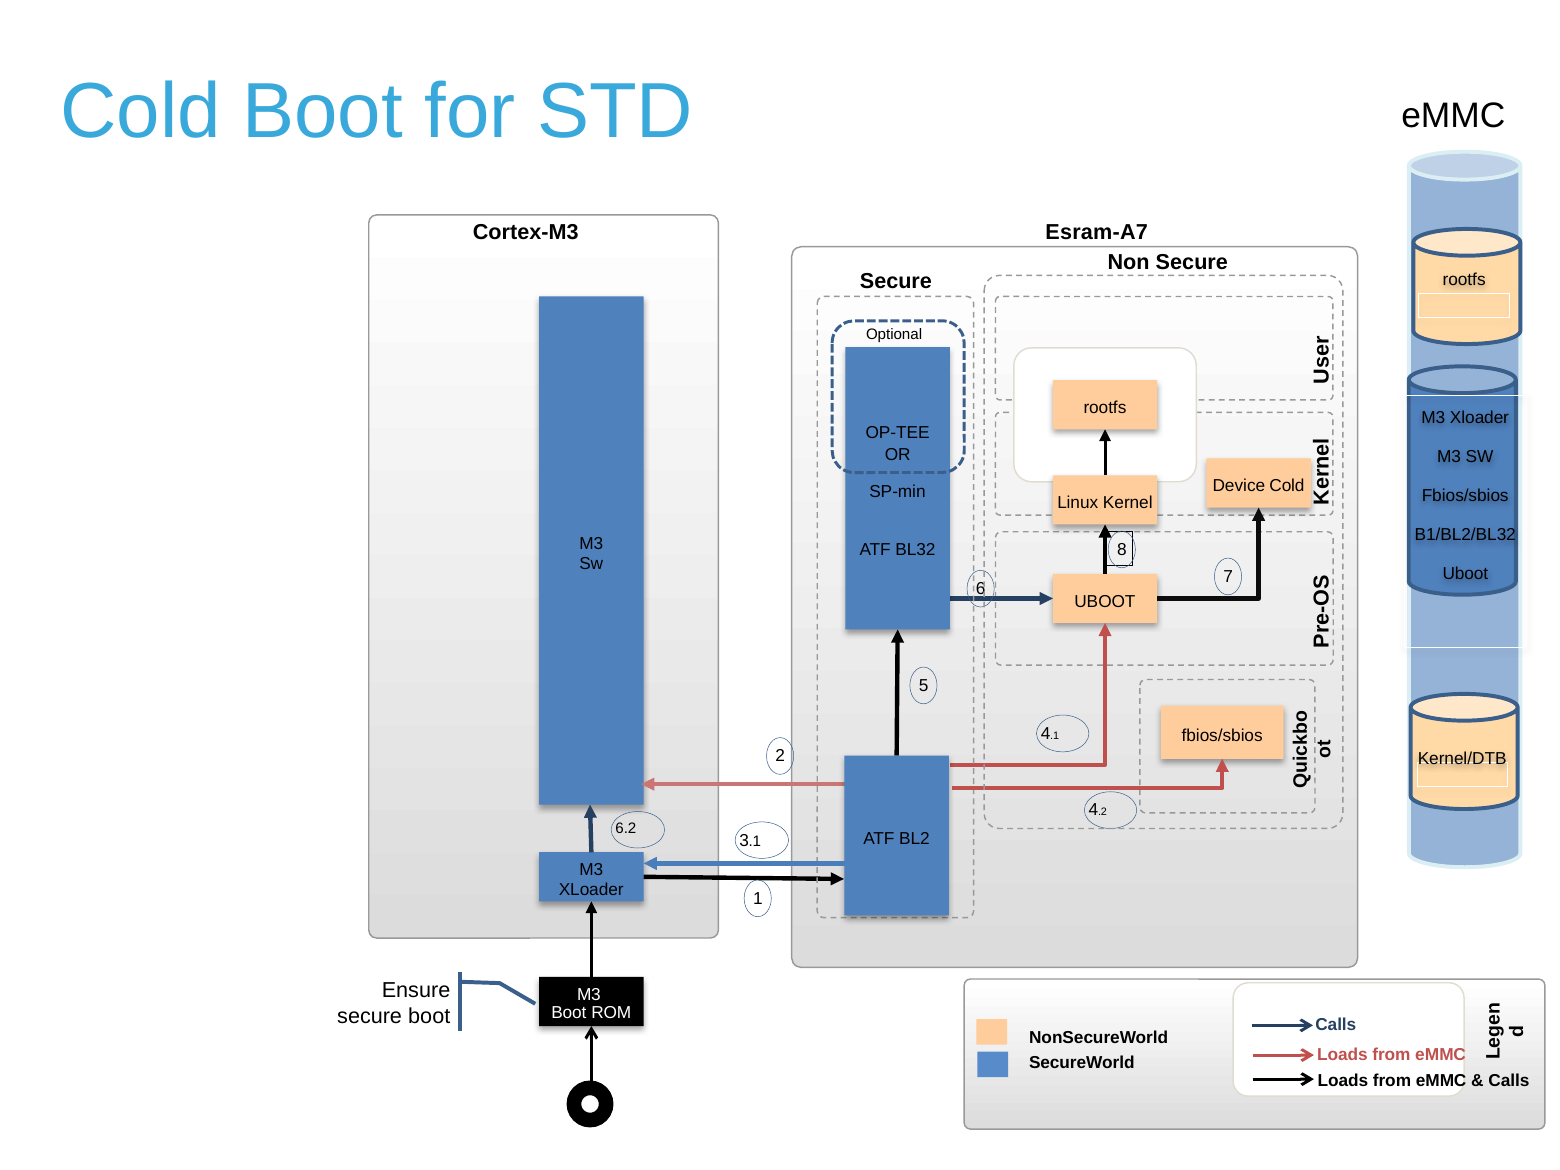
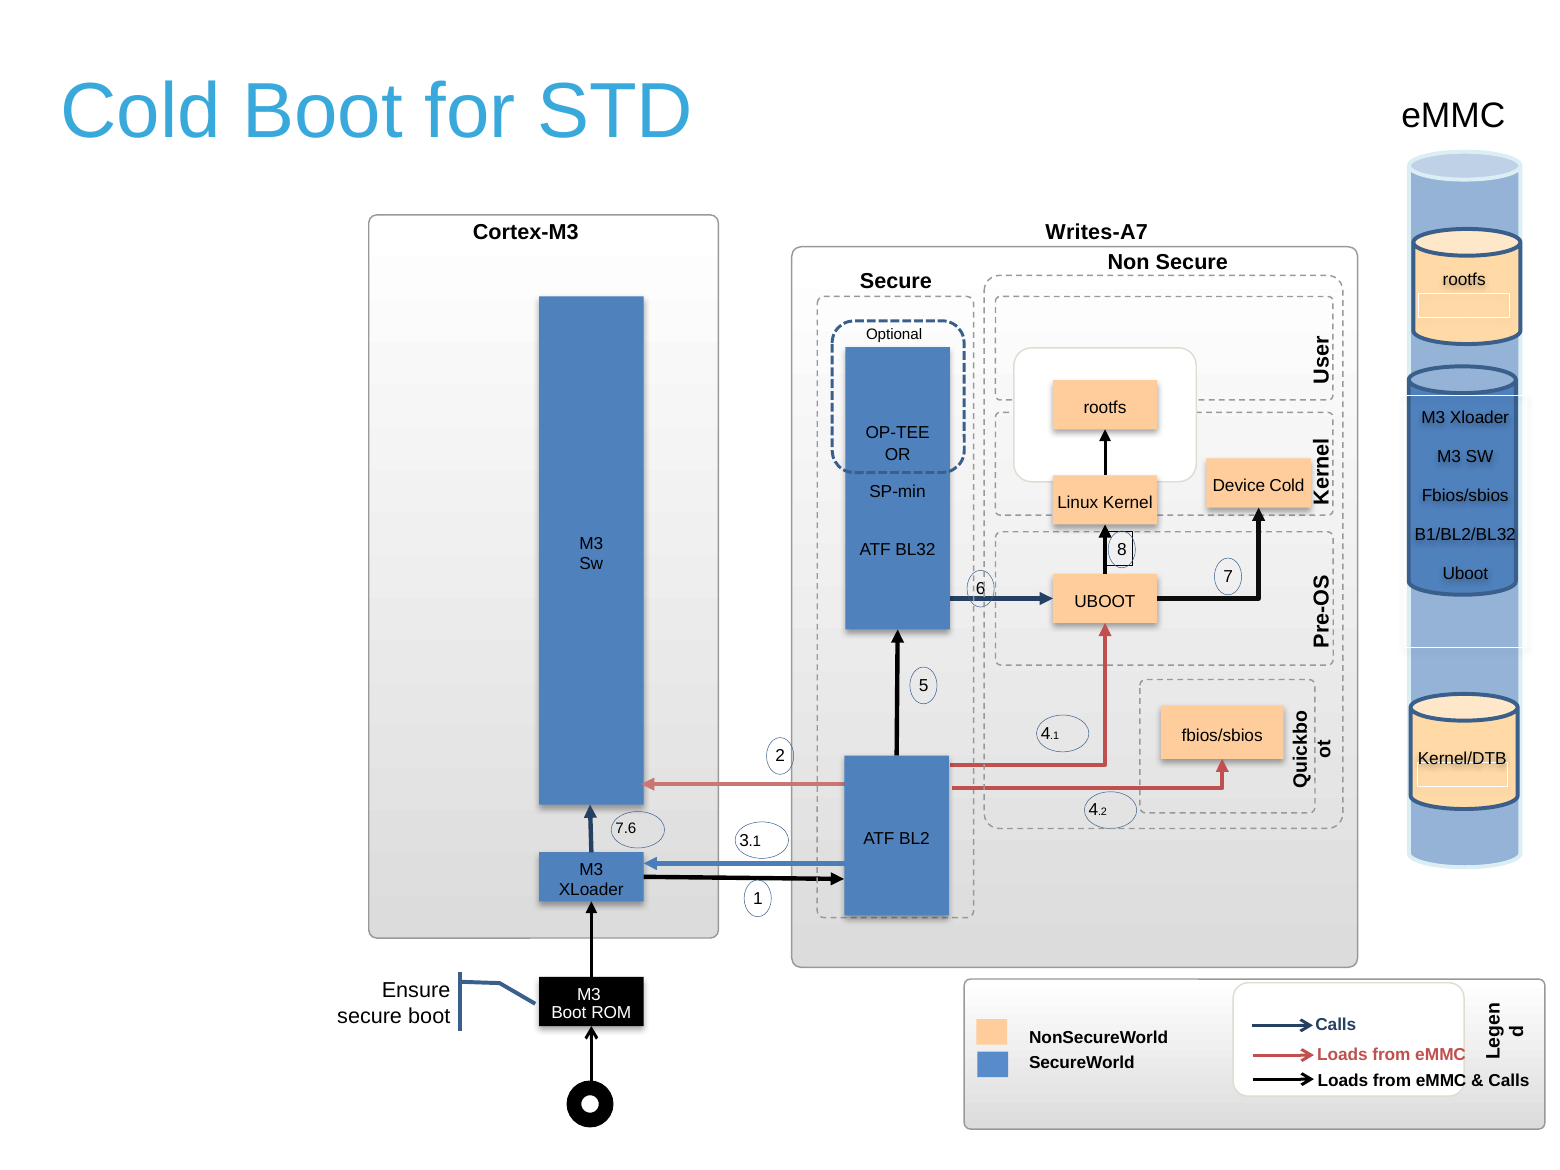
Esram-A7: Esram-A7 -> Writes-A7 (1097, 232)
6.2: 6.2 -> 7.6 (626, 828)
